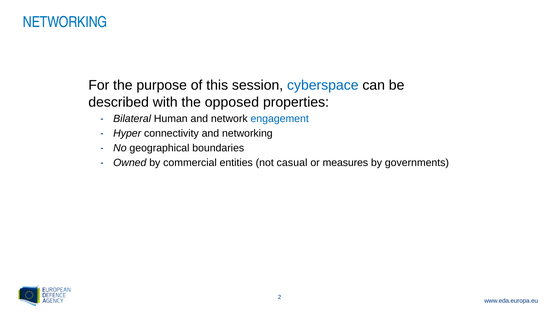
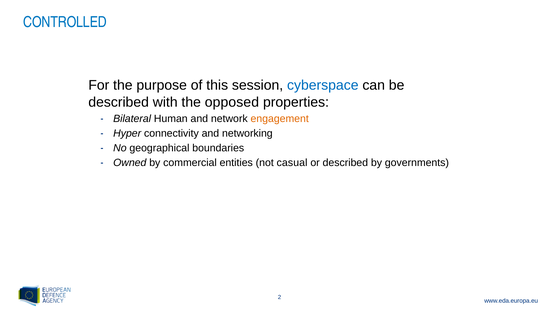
NETWORKING: NETWORKING -> CONTROLLED (65, 22)
engagement colour: blue -> orange (280, 119)
or measures: measures -> described (345, 163)
